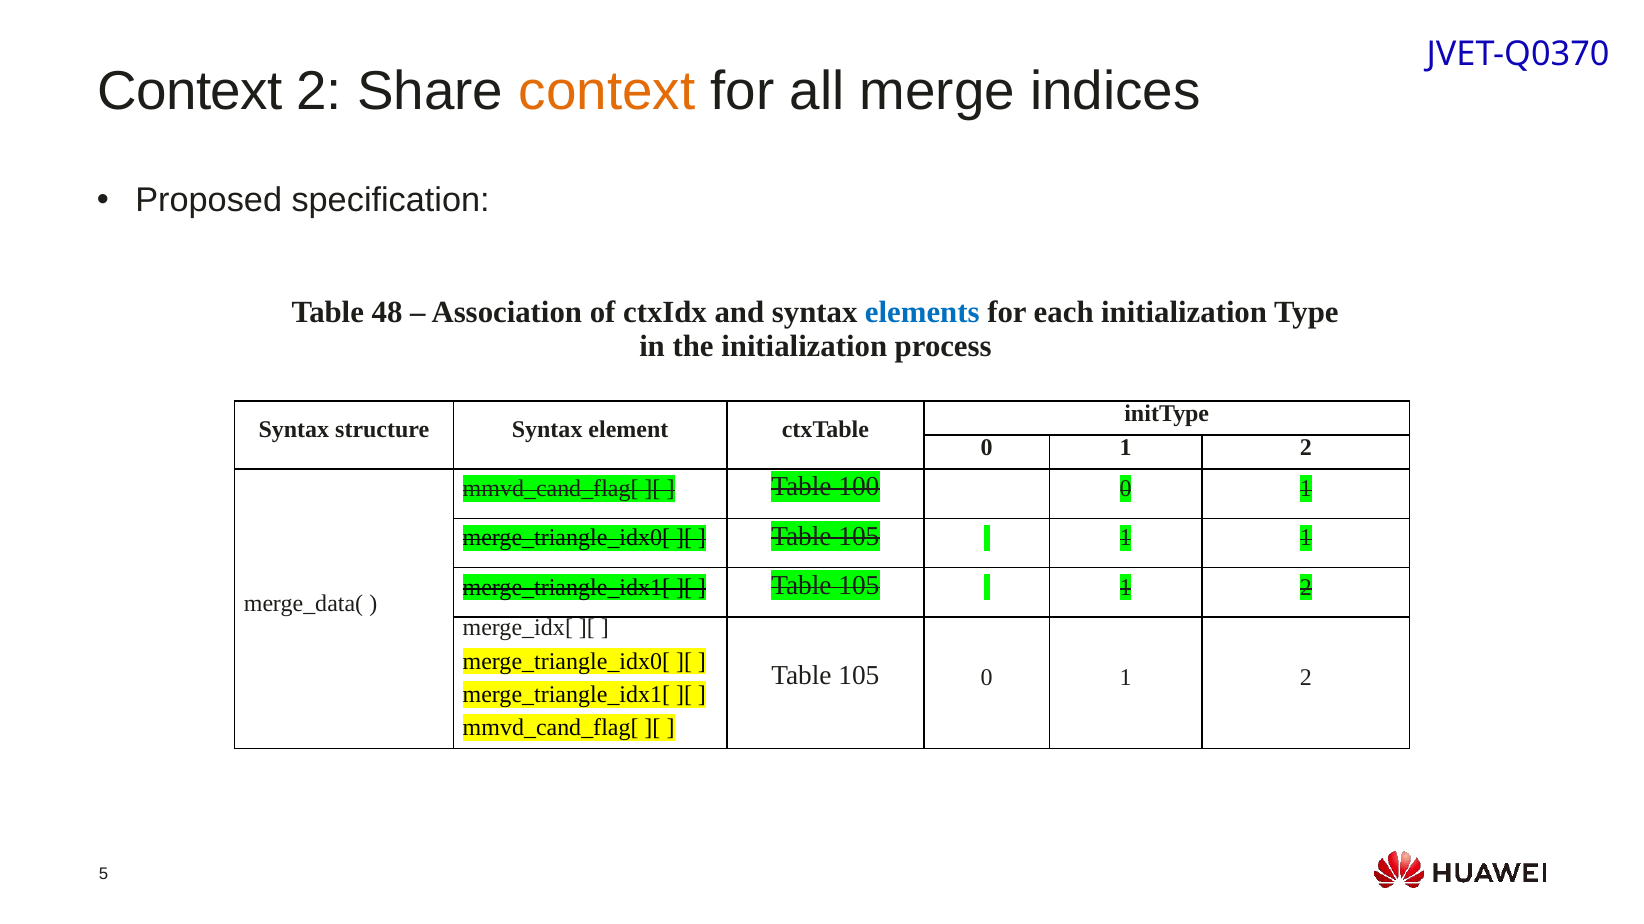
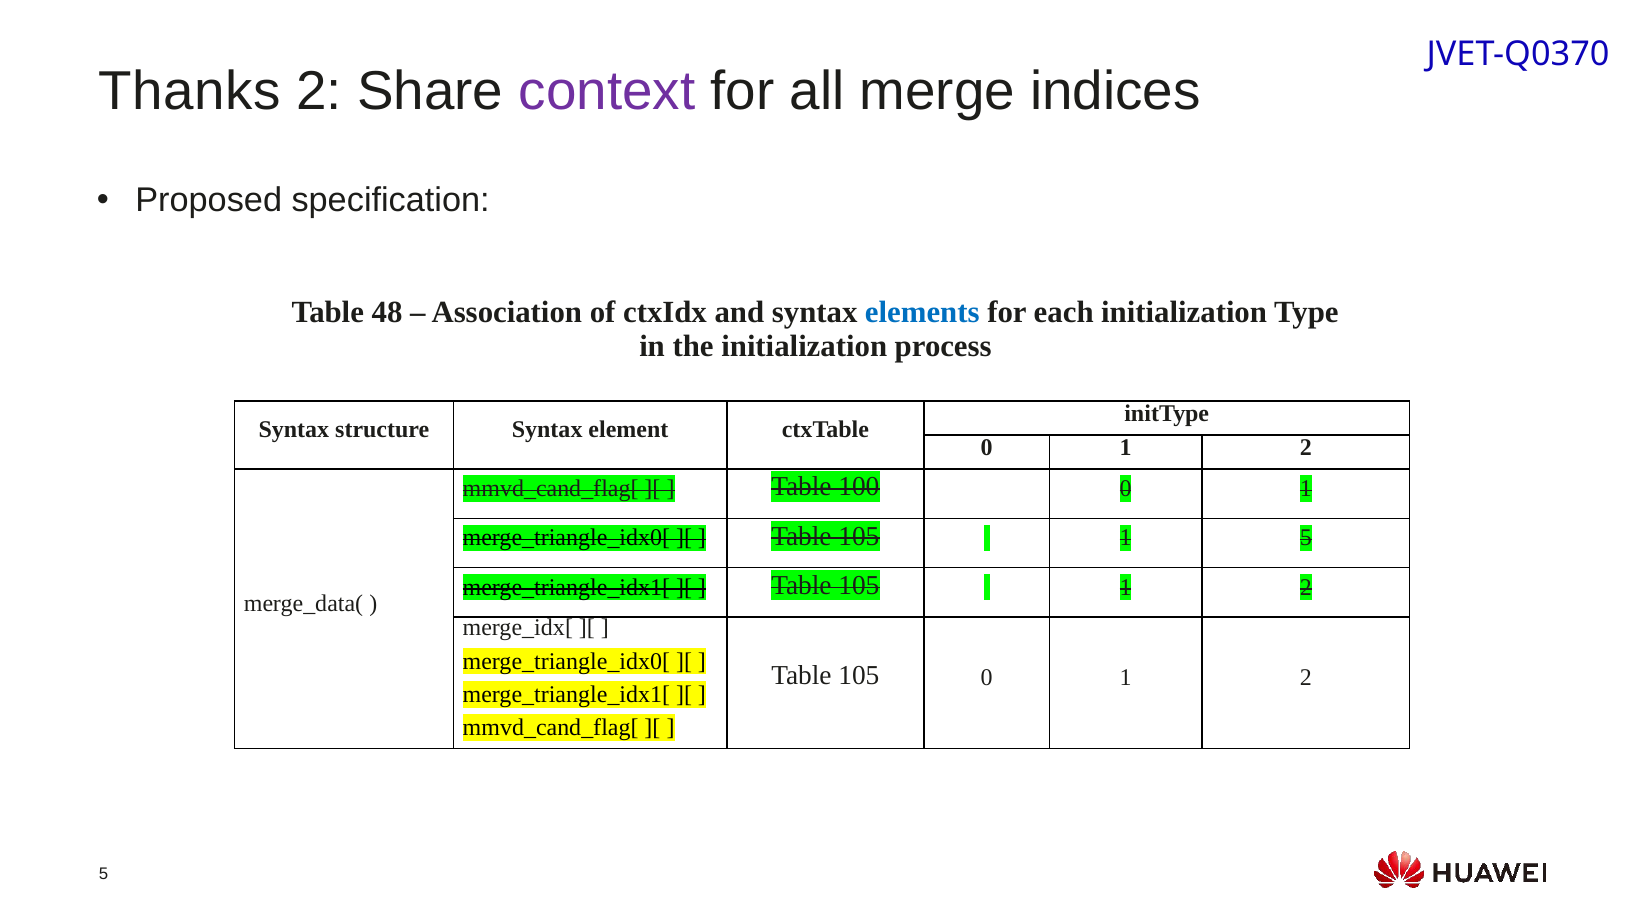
Context: Context -> Thanks (189, 91)
context colour: orange -> purple (607, 91)
1 1: 1 -> 5 (1306, 538)
